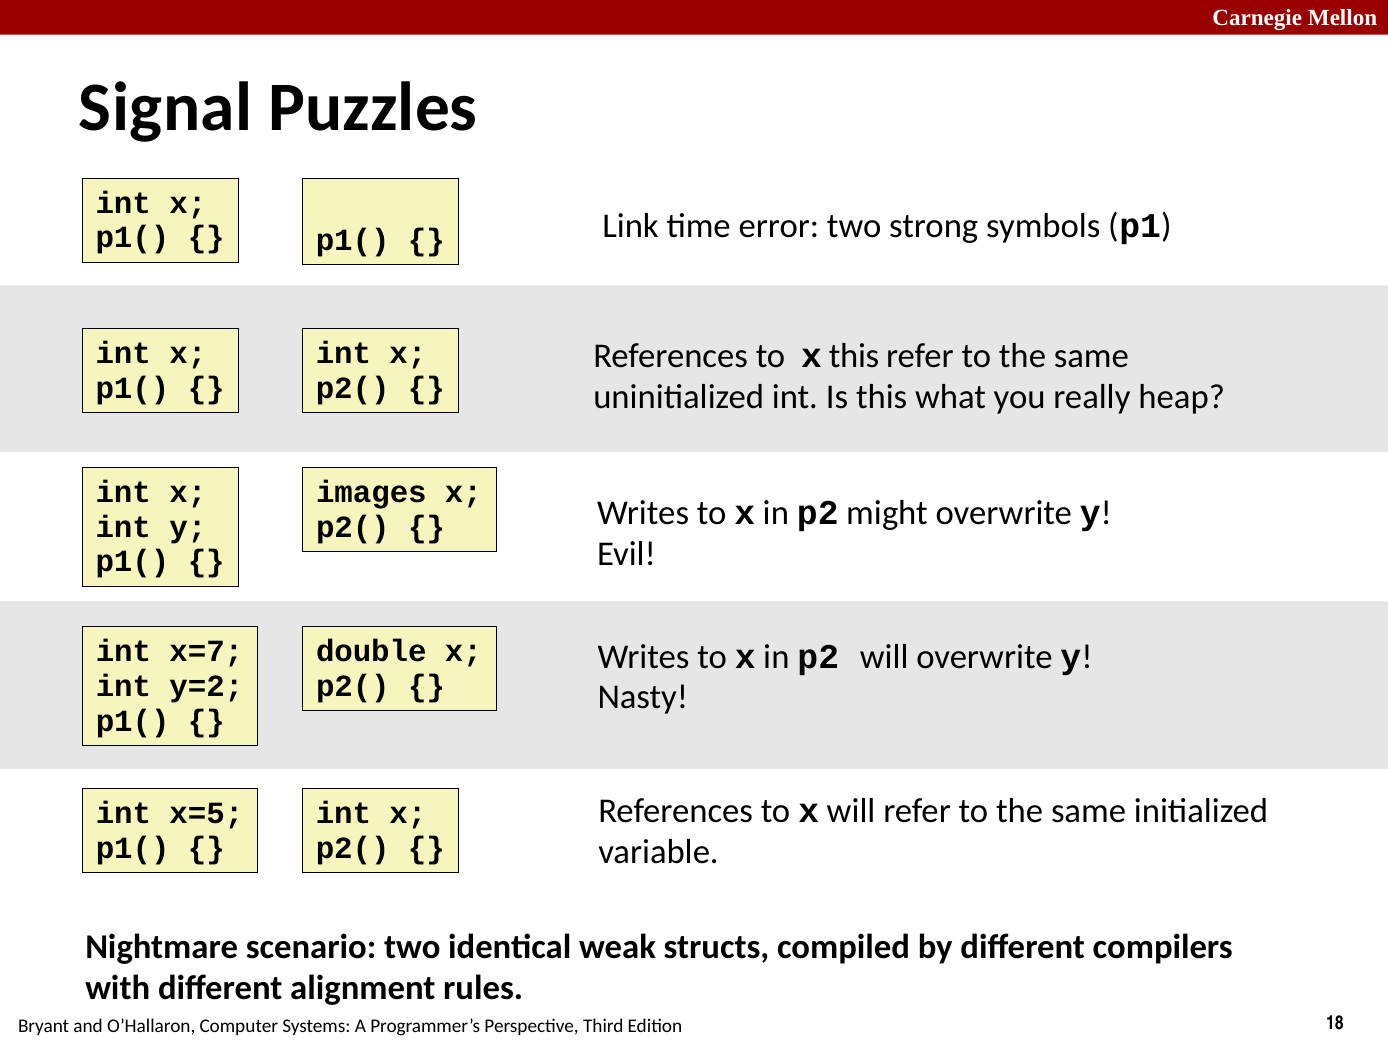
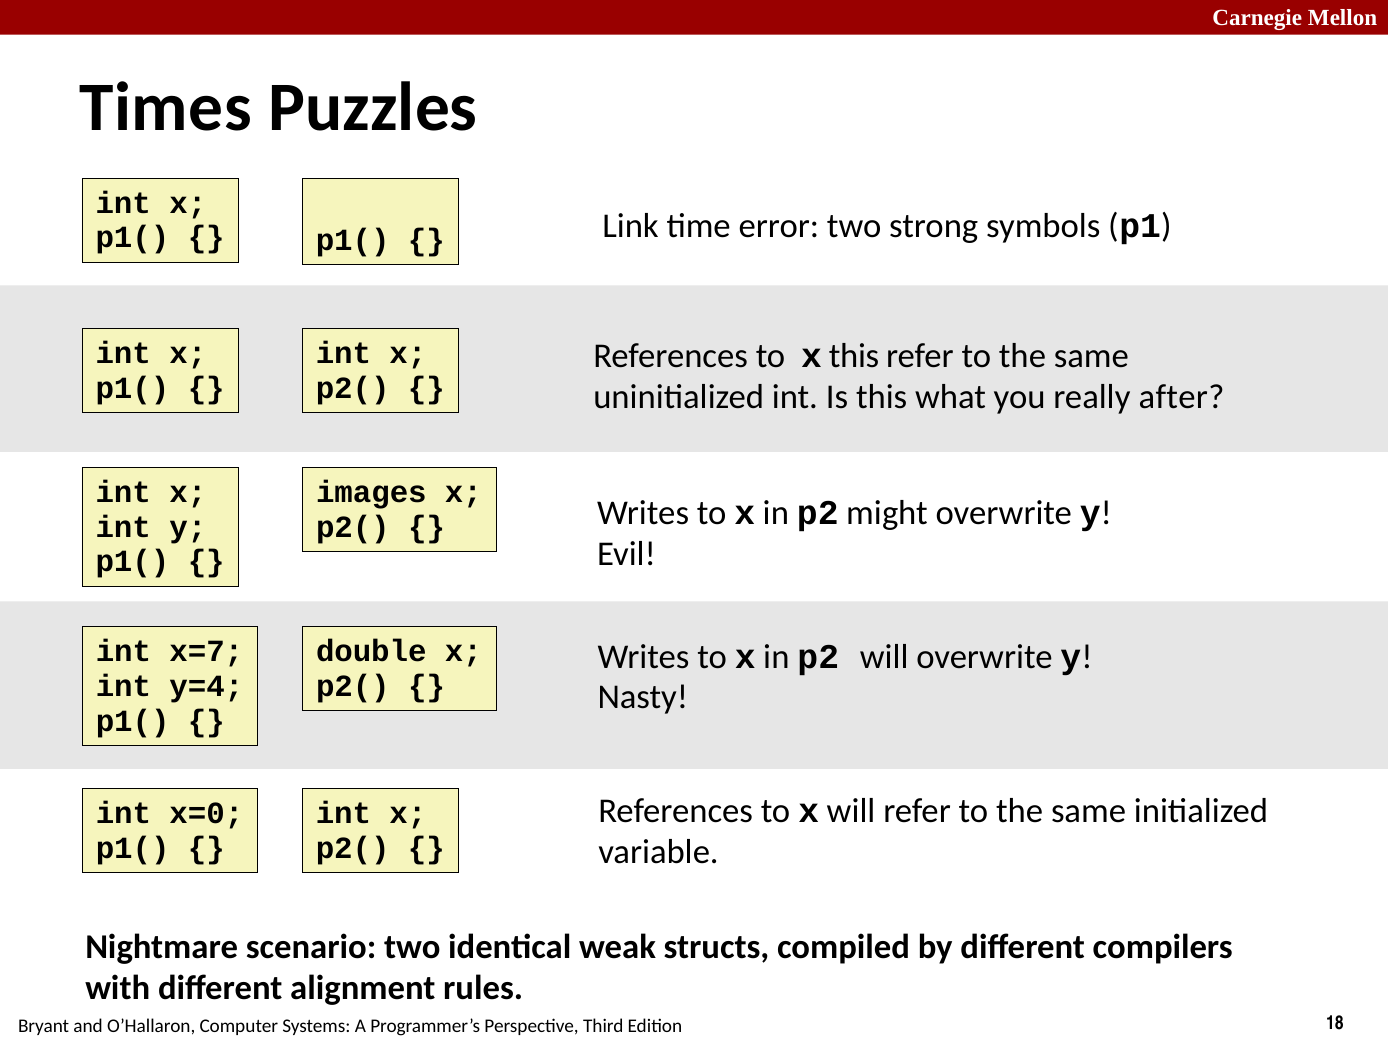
Signal: Signal -> Times (166, 107)
heap: heap -> after (1181, 397)
y=2: y=2 -> y=4 (206, 686)
x=5: x=5 -> x=0 (206, 813)
